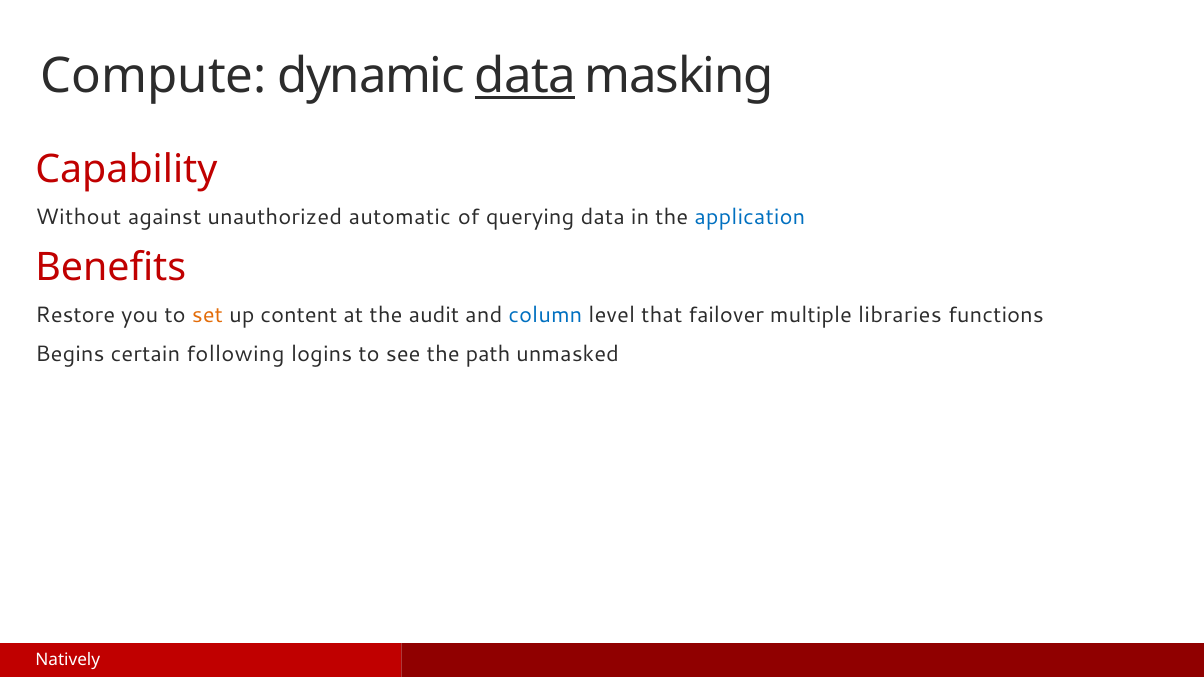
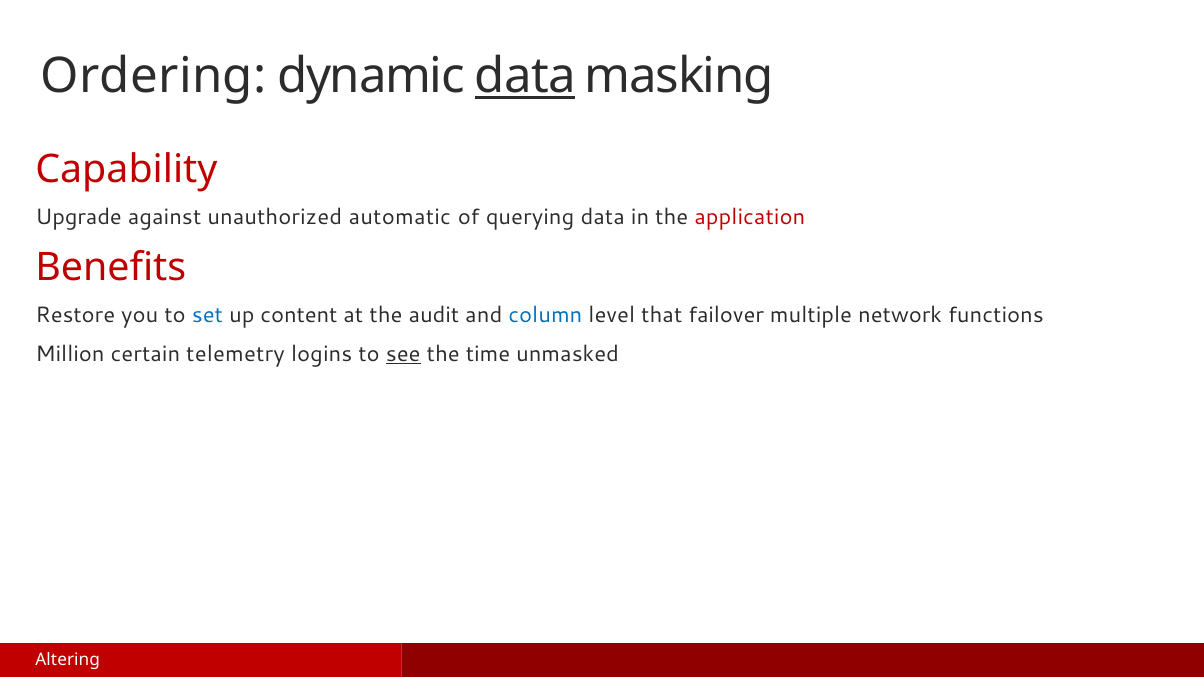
Compute: Compute -> Ordering (154, 76)
Without: Without -> Upgrade (79, 217)
application colour: blue -> red (750, 217)
set colour: orange -> blue (207, 316)
libraries: libraries -> network (900, 316)
Begins: Begins -> Million (70, 354)
following: following -> telemetry (236, 354)
see underline: none -> present (403, 354)
path: path -> time (488, 354)
Natively: Natively -> Altering (68, 660)
